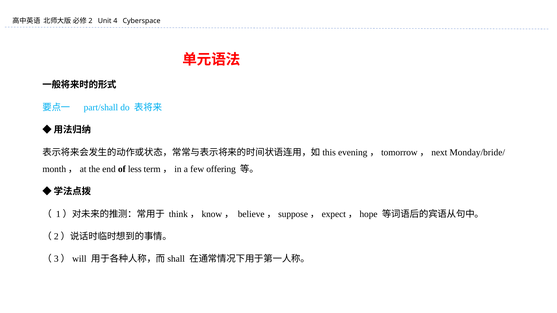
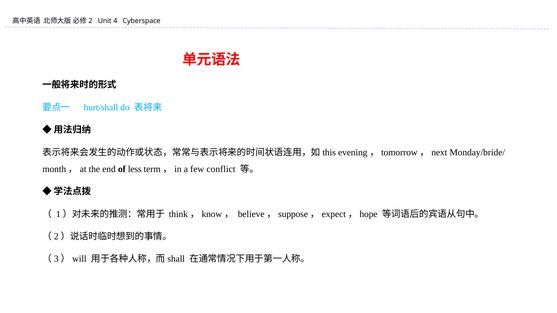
part/shall: part/shall -> hurt/shall (101, 107)
offering: offering -> conflict (221, 169)
